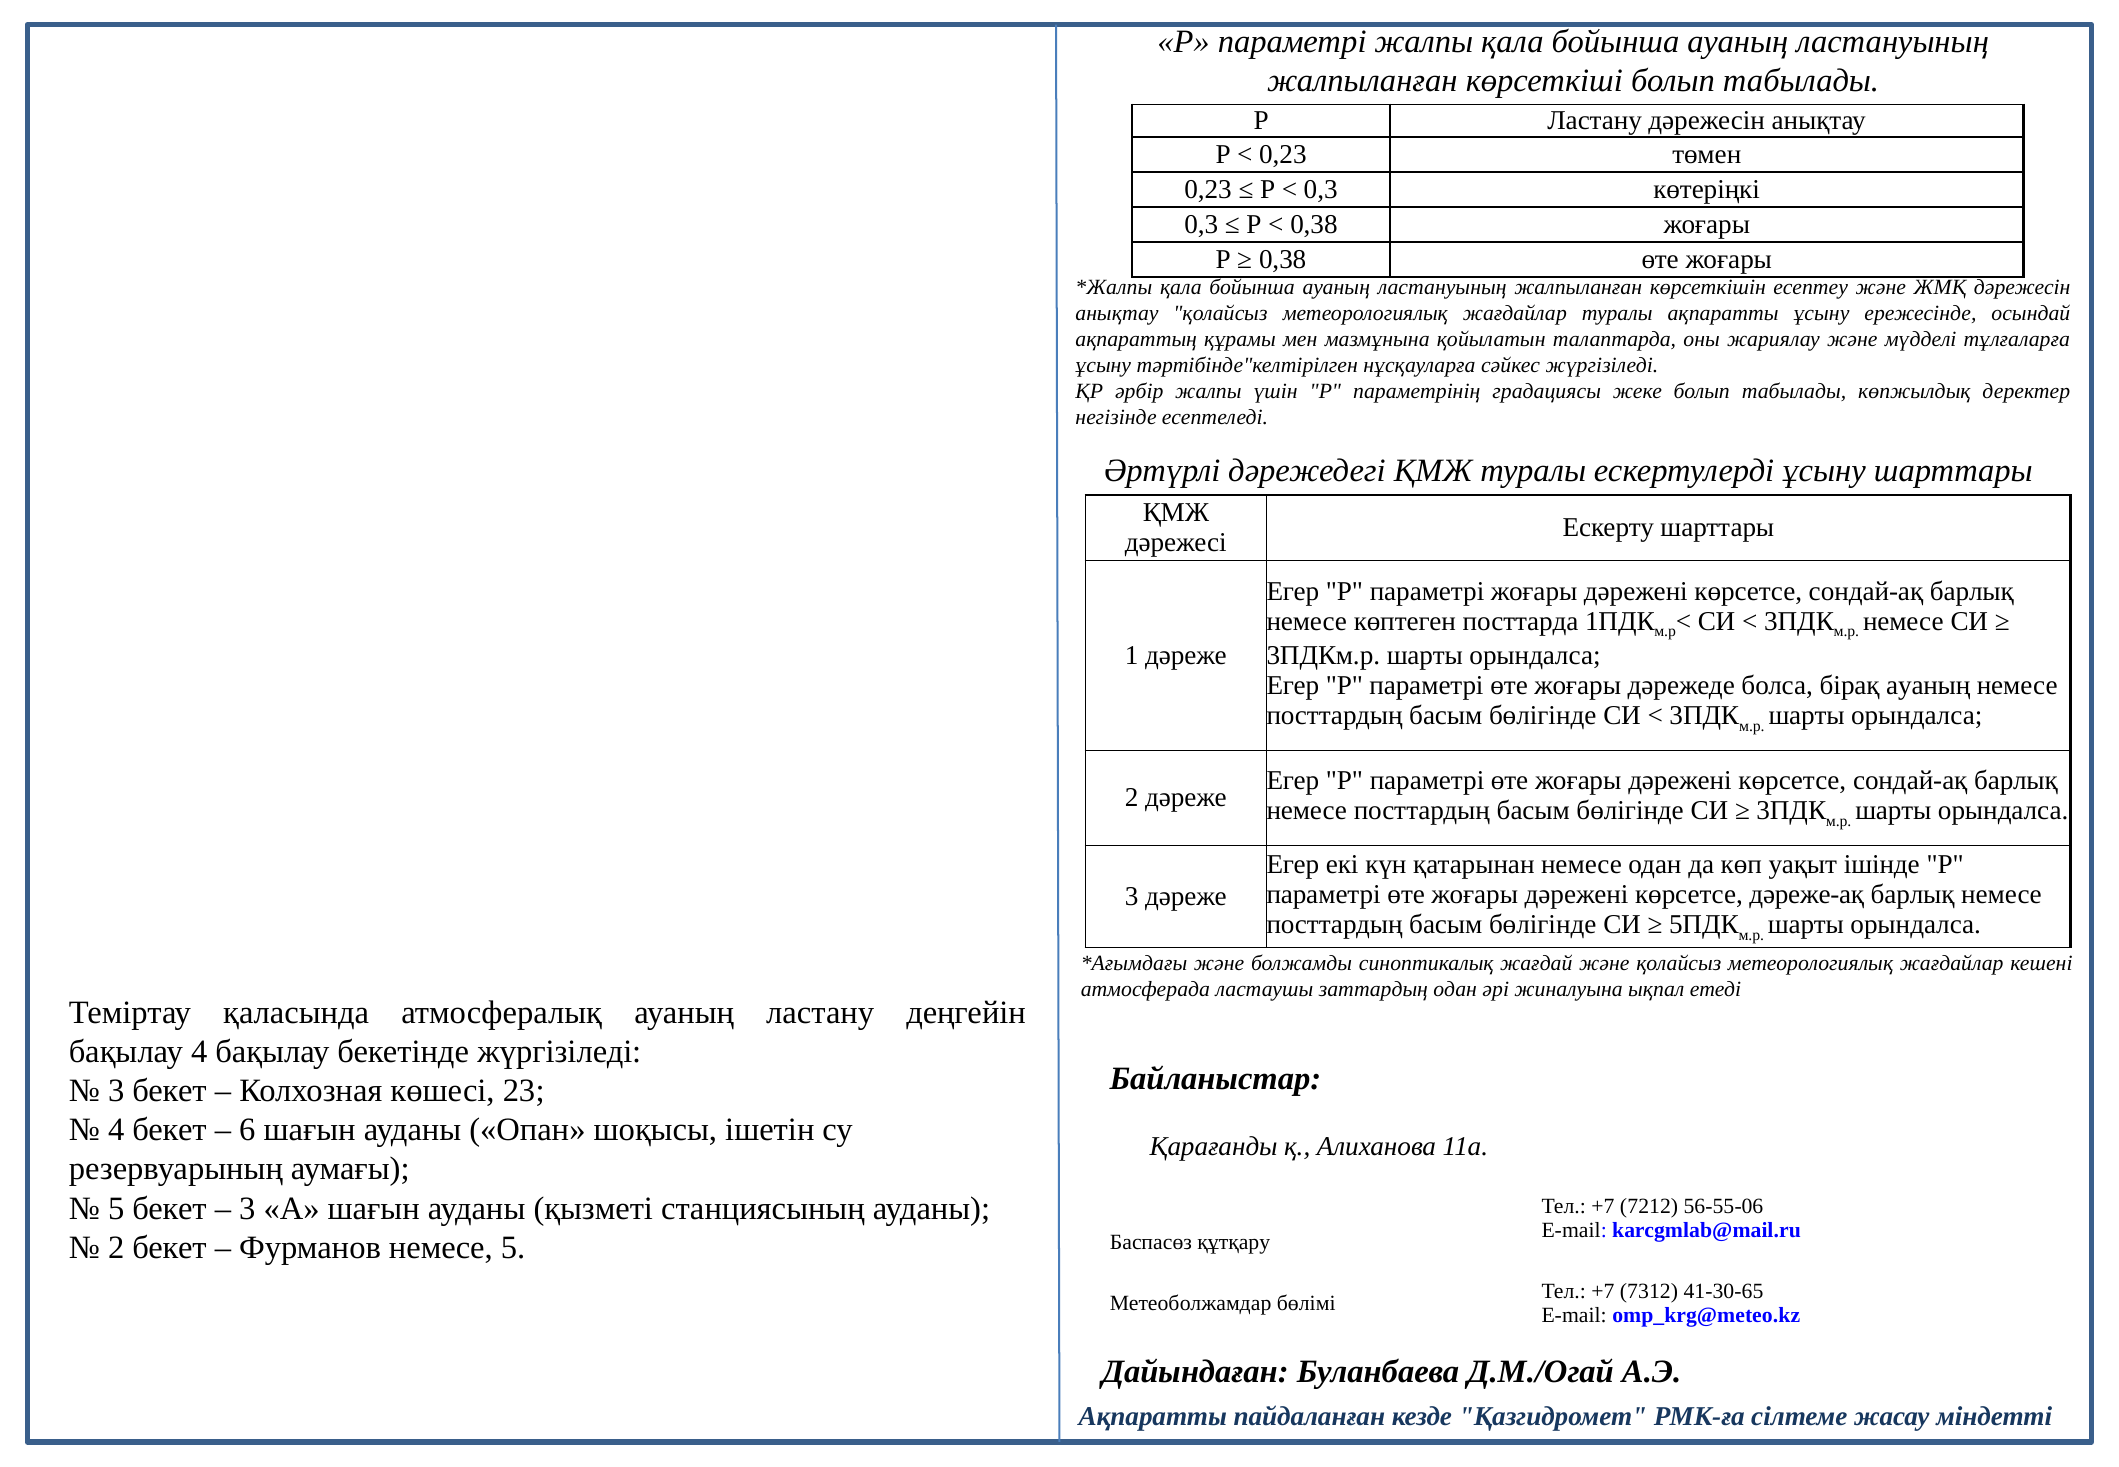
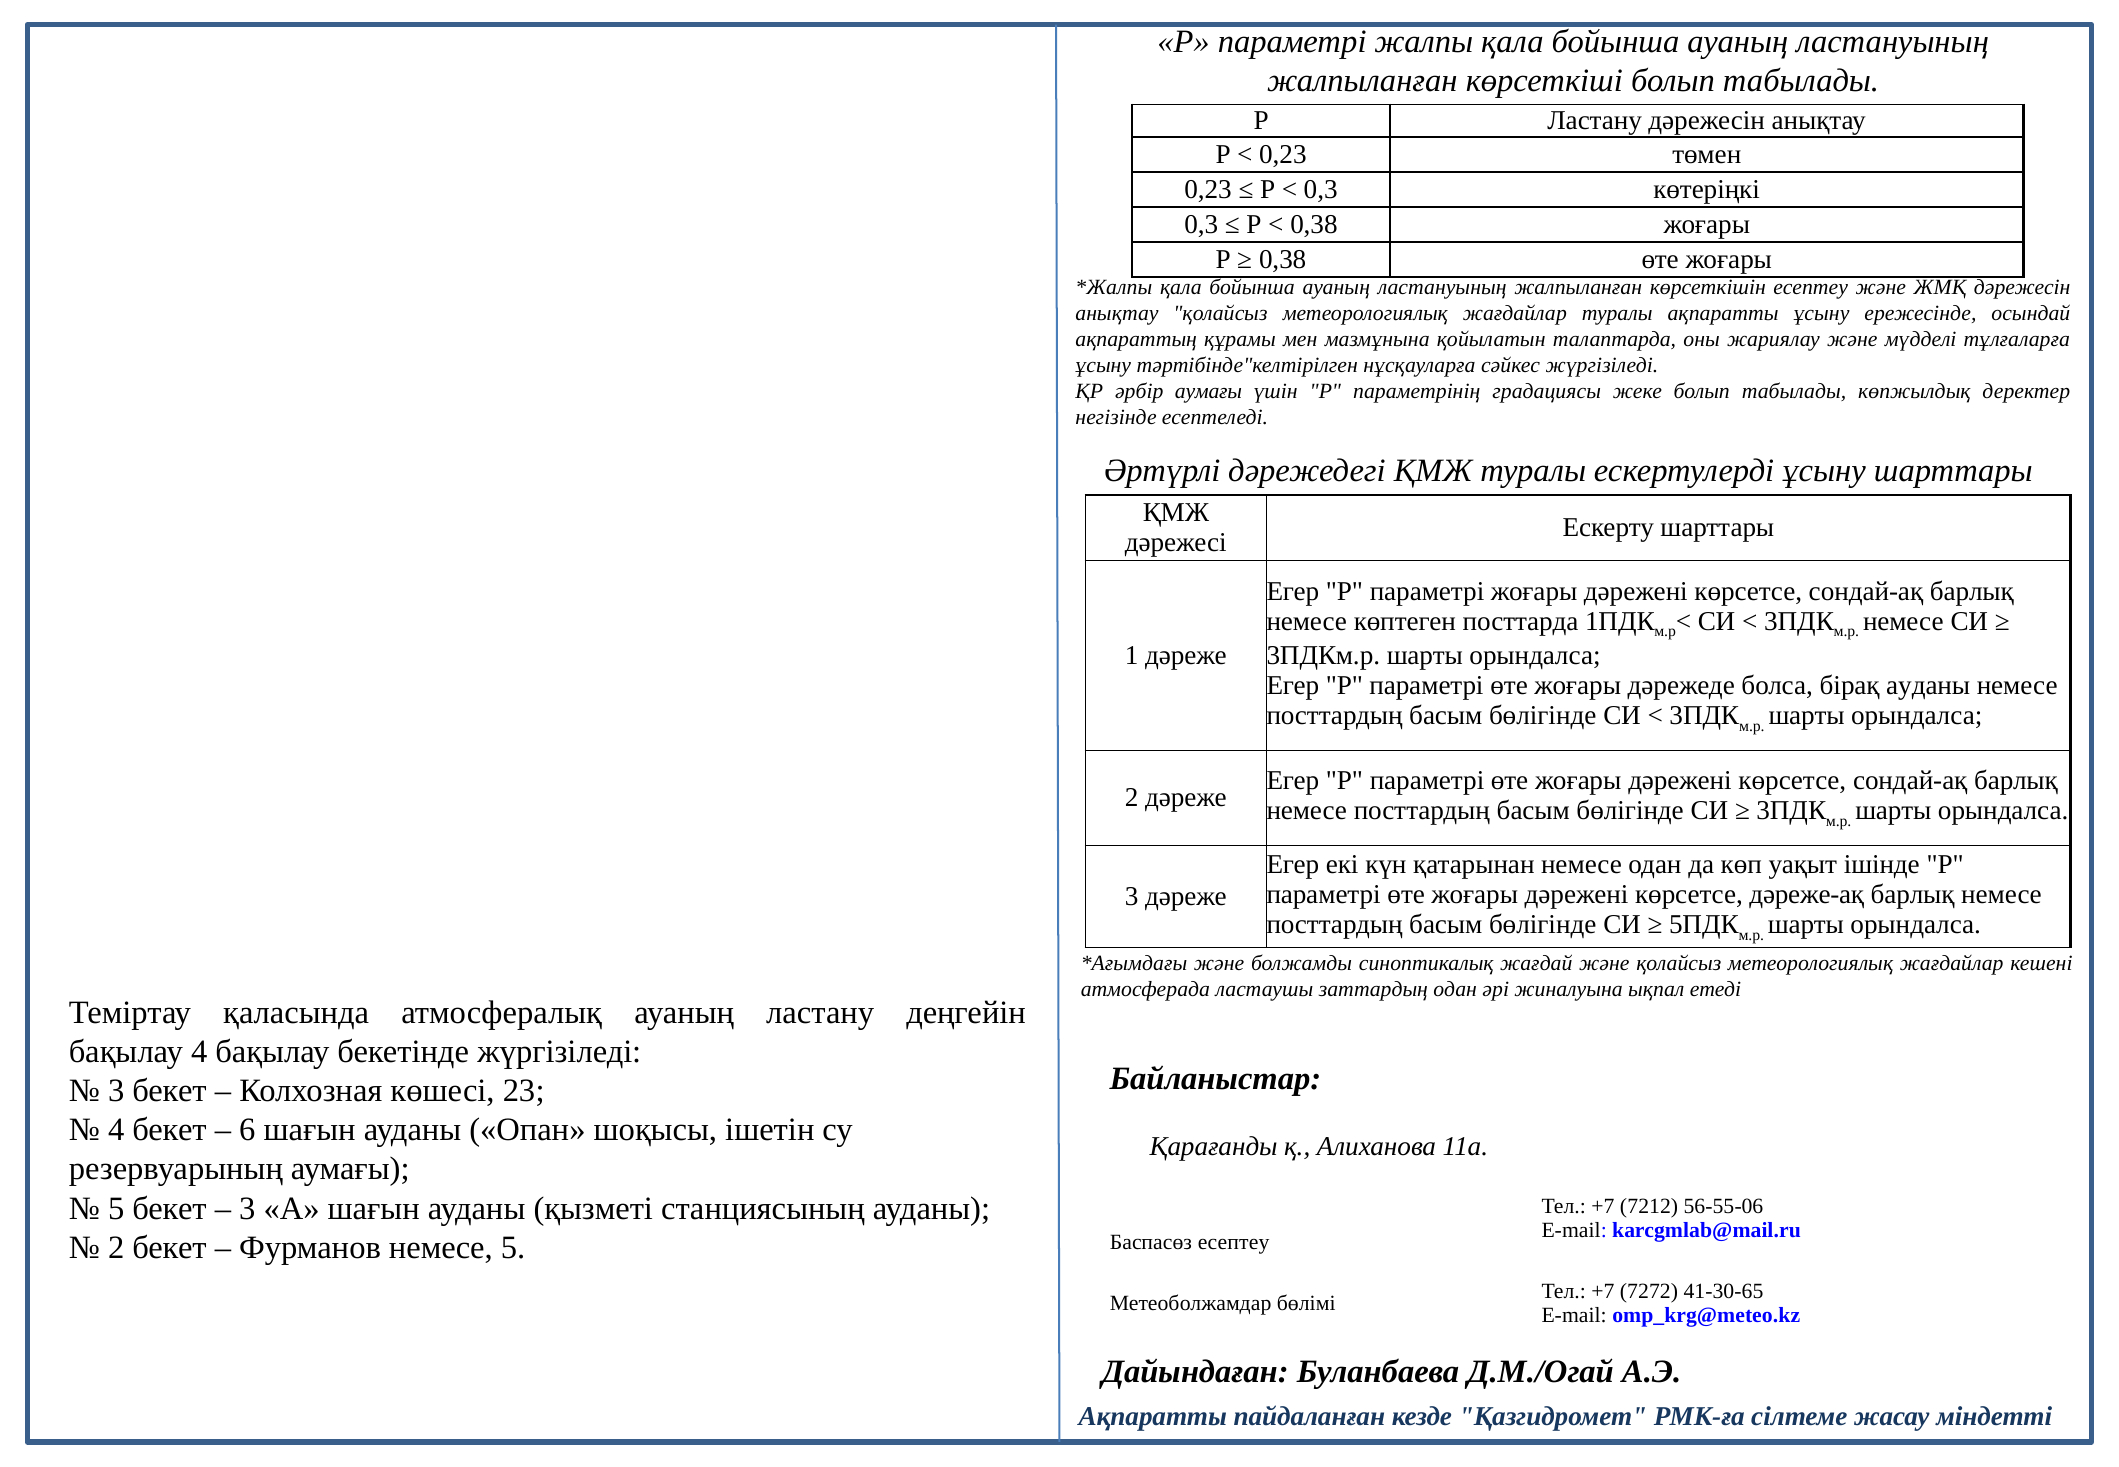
әрбір жалпы: жалпы -> аумағы (1209, 391)
бірақ ауаның: ауаның -> ауданы (1928, 685)
Баспасөз құтқару: құтқару -> есептеу (1234, 1243)
7312: 7312 -> 7272 (1649, 1291)
